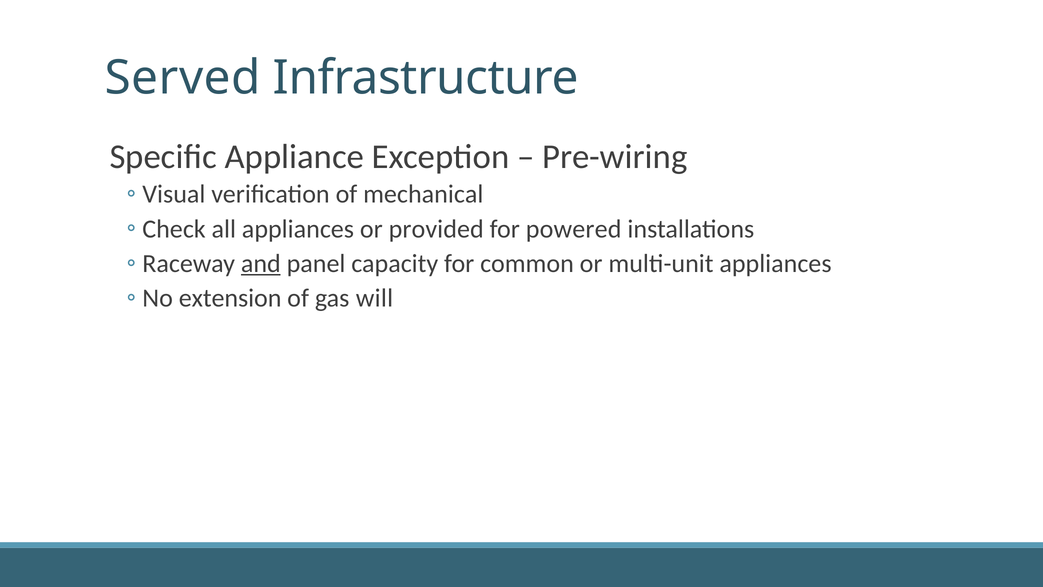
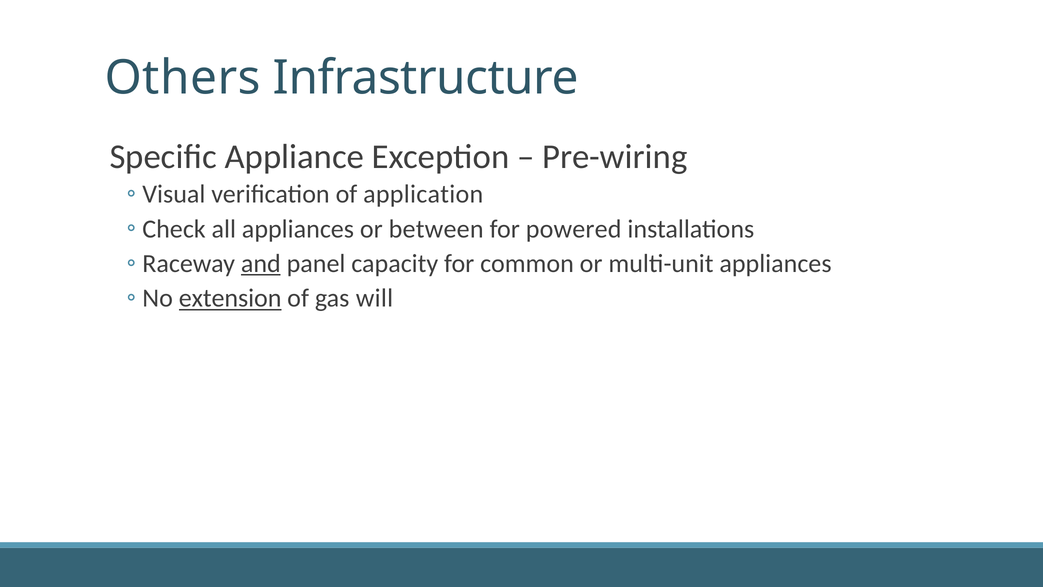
Served: Served -> Others (183, 78)
mechanical: mechanical -> application (423, 194)
provided: provided -> between (436, 229)
extension underline: none -> present (230, 298)
